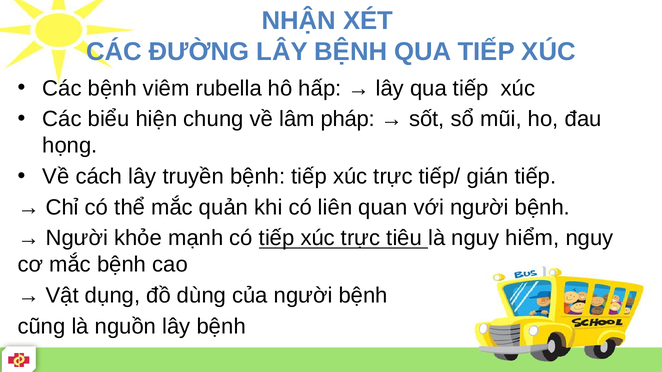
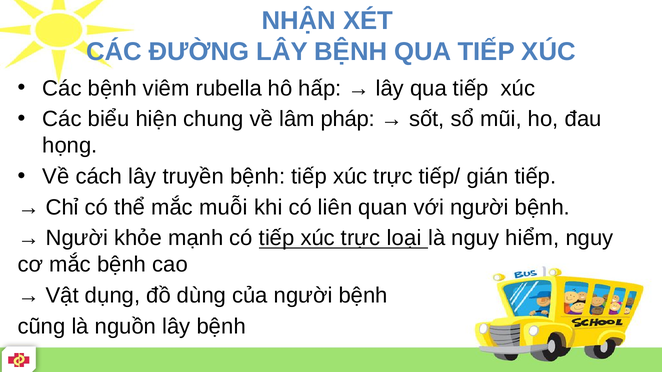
quản: quản -> muỗi (223, 208)
tiêu: tiêu -> loại (404, 238)
